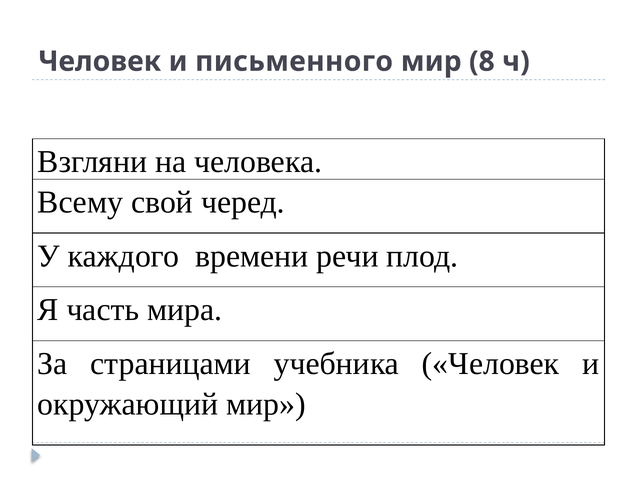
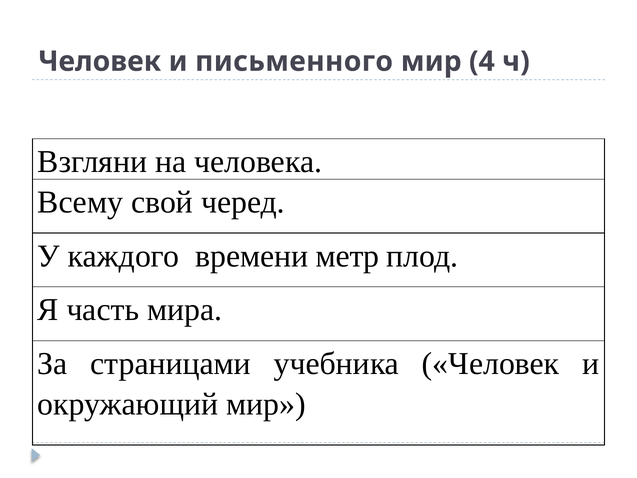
8: 8 -> 4 (482, 61)
речи: речи -> метр (348, 256)
